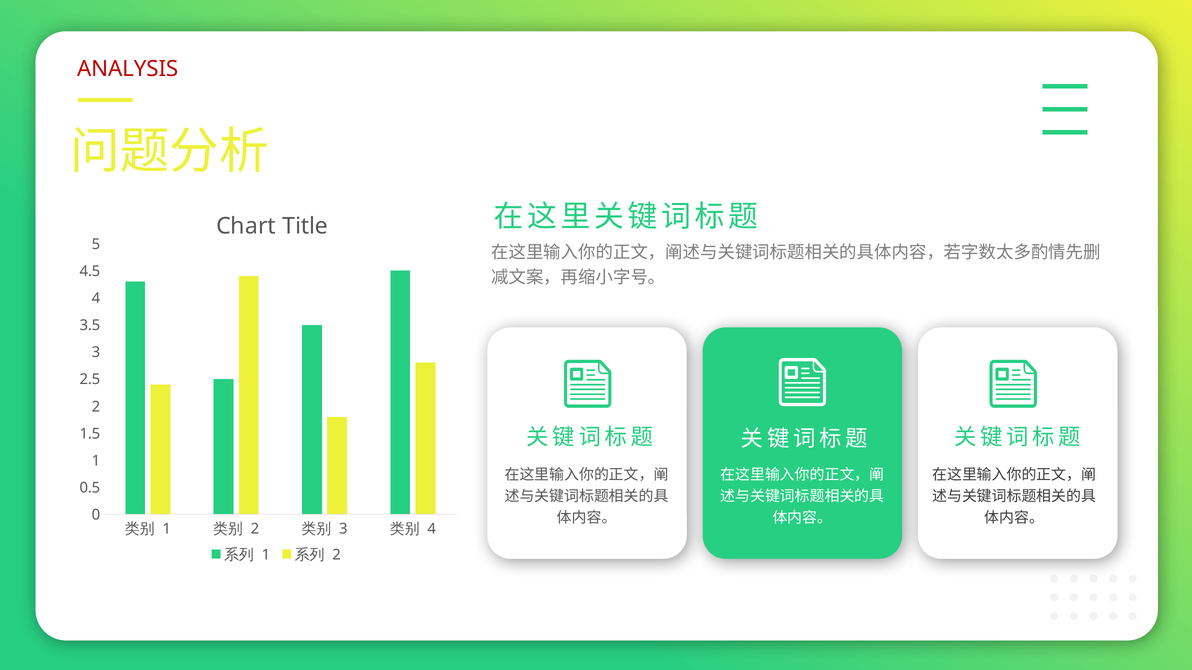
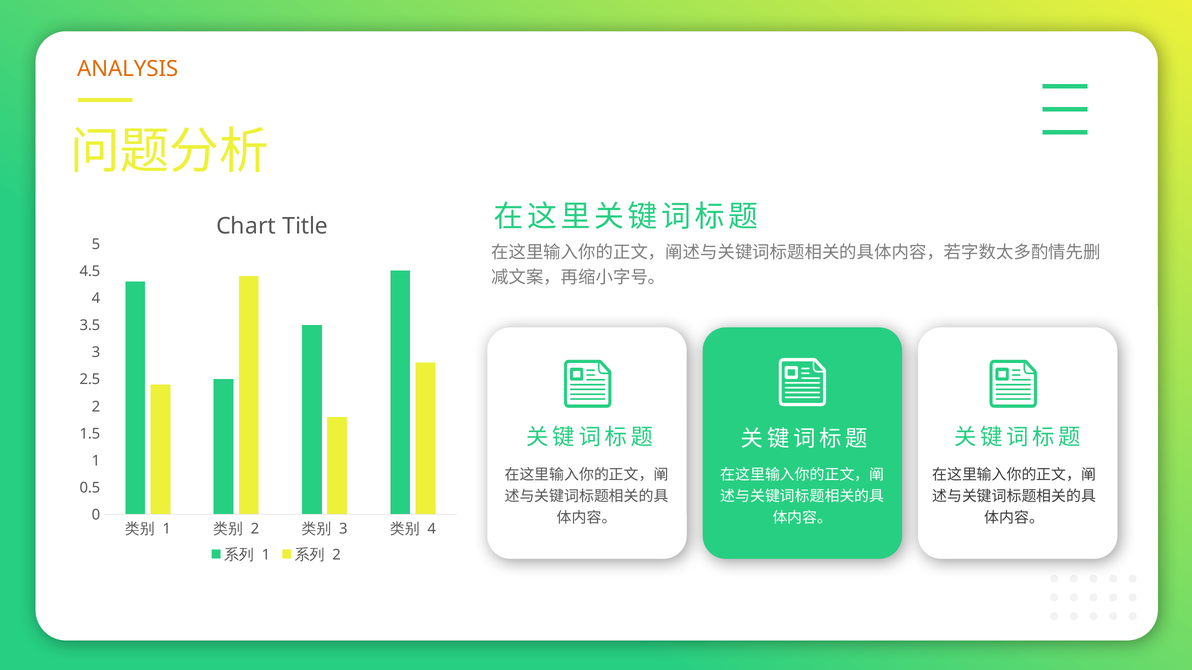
ANALYSIS colour: red -> orange (128, 69)
